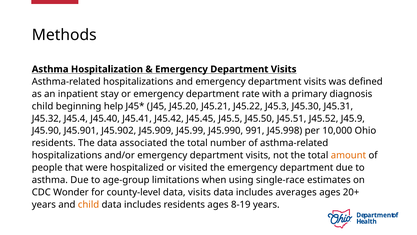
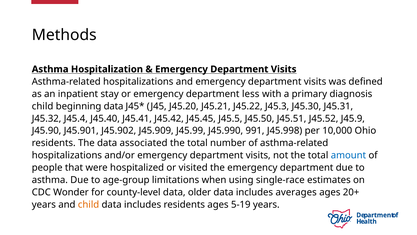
rate: rate -> less (251, 94)
beginning help: help -> data (114, 106)
amount colour: orange -> blue (348, 155)
data visits: visits -> older (200, 192)
8-19: 8-19 -> 5-19 (241, 204)
